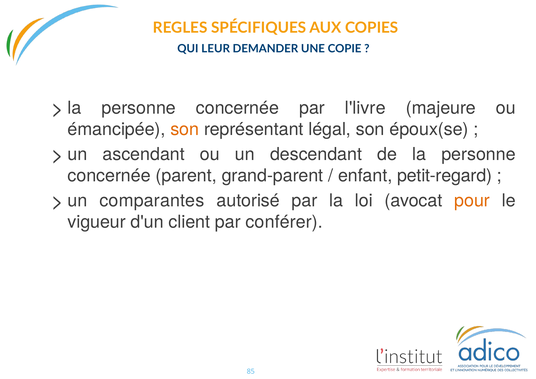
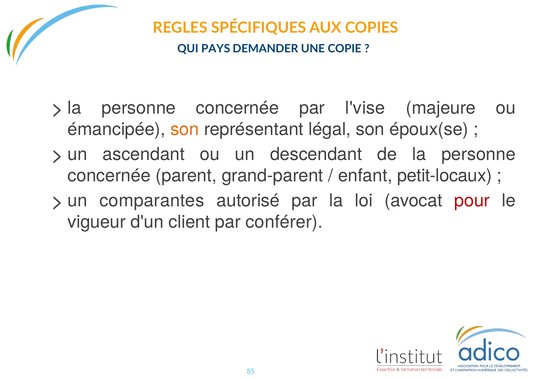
LEUR: LEUR -> PAYS (216, 49)
l'livre: l'livre -> l'vise (365, 108)
petit-regard: petit-regard -> petit-locaux (445, 176)
pour colour: orange -> red (472, 201)
